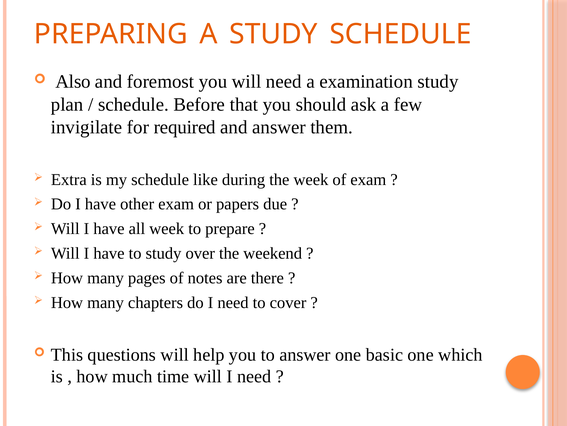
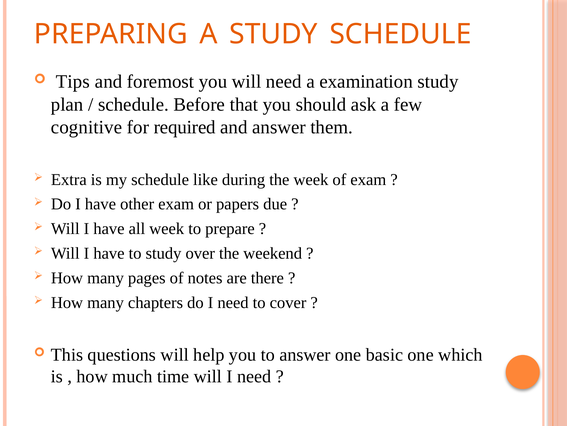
Also: Also -> Tips (73, 82)
invigilate: invigilate -> cognitive (87, 127)
